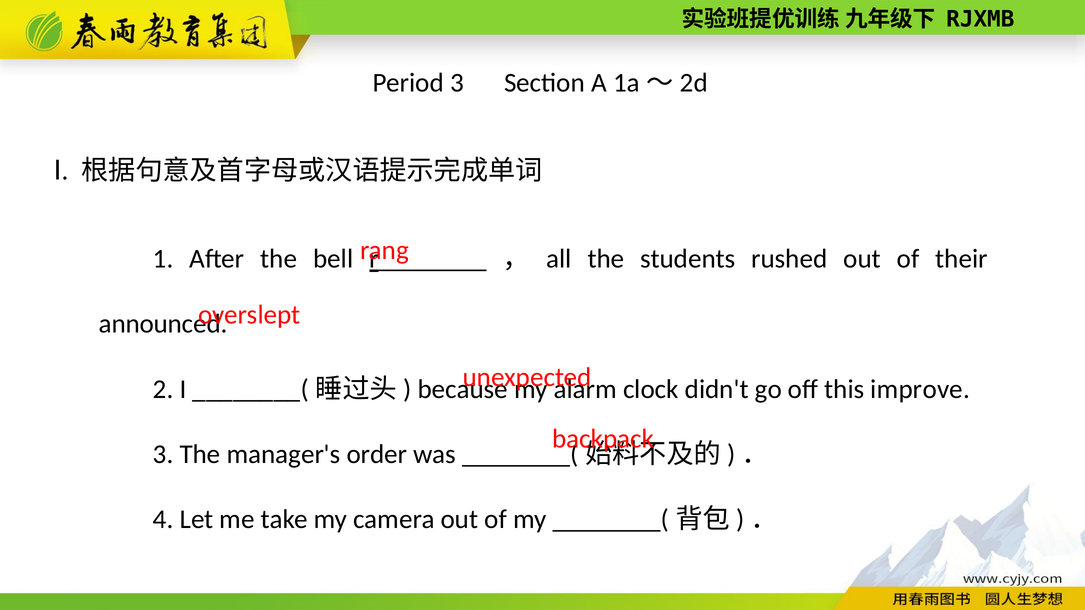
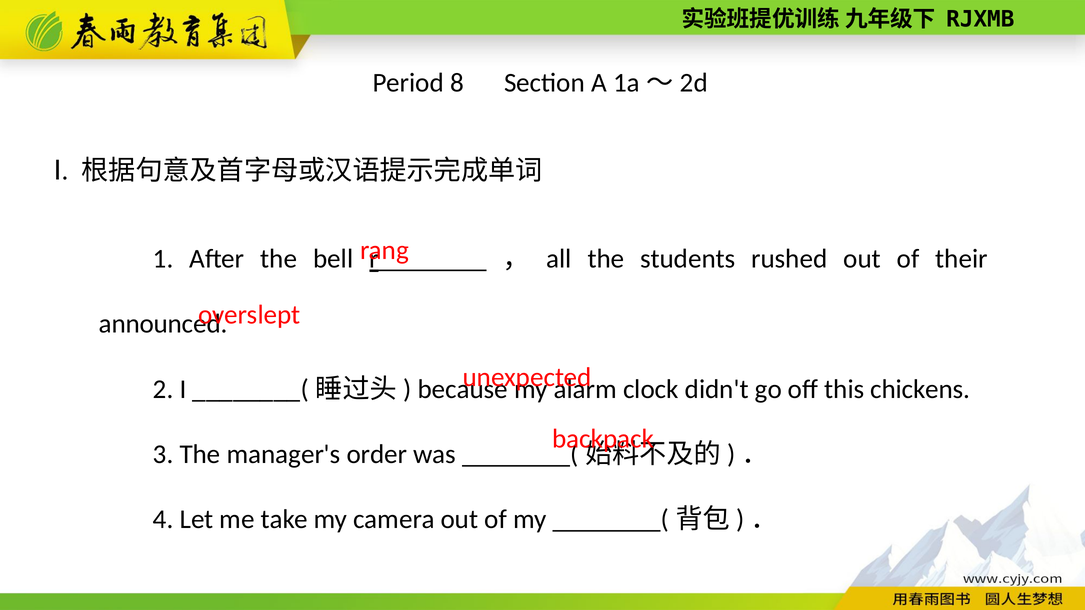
Period 3: 3 -> 8 (457, 83)
improve: improve -> chickens (920, 389)
